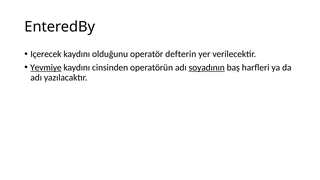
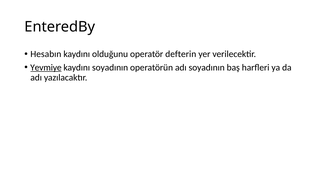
Içerecek: Içerecek -> Hesabın (46, 54)
kaydını cinsinden: cinsinden -> soyadının (110, 68)
soyadının underline: present -> none (207, 68)
